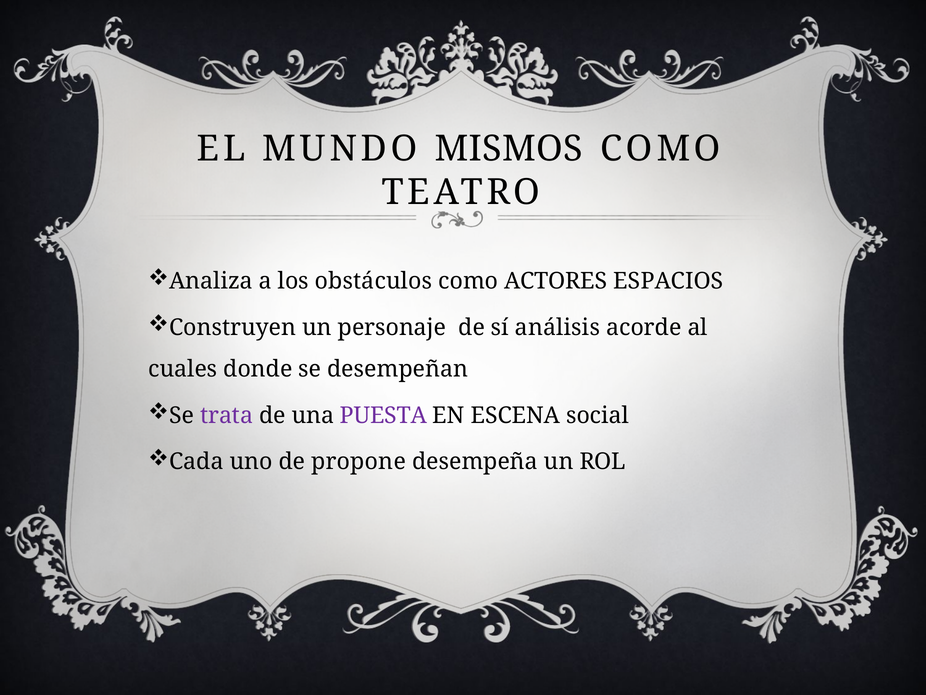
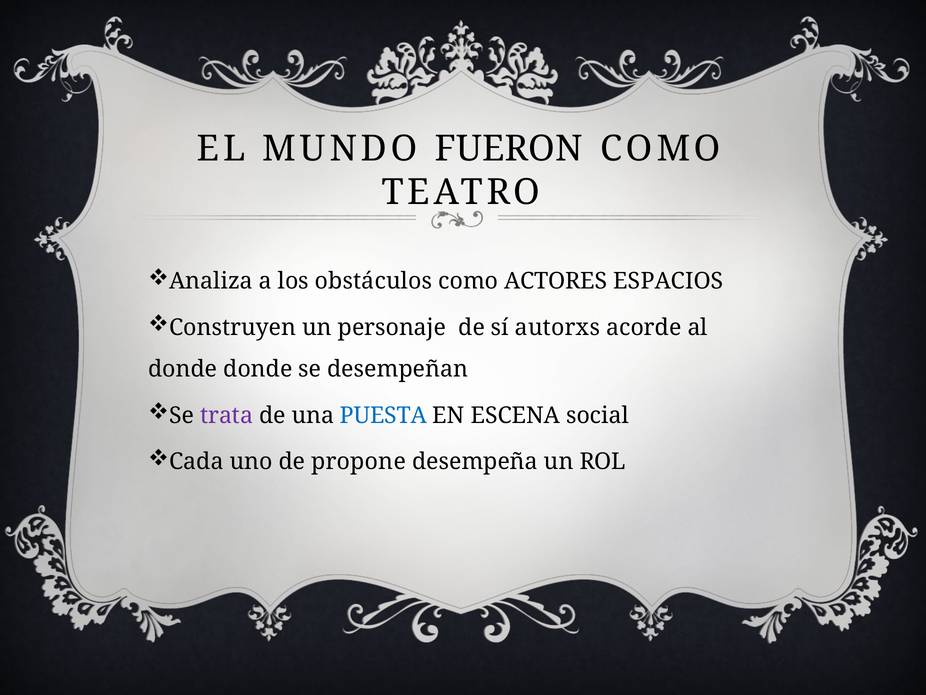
MISMOS: MISMOS -> FUERON (509, 149)
análisis: análisis -> autorxs (557, 327)
cuales: cuales -> donde (183, 369)
PUESTA colour: purple -> blue (383, 415)
